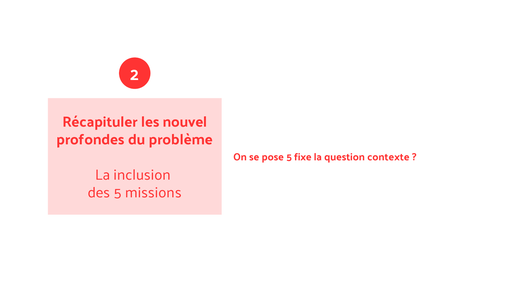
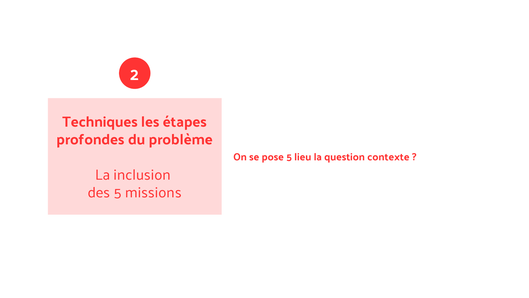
Récapituler: Récapituler -> Techniques (100, 122)
nouvel: nouvel -> étapes (185, 122)
fixe: fixe -> lieu (303, 157)
